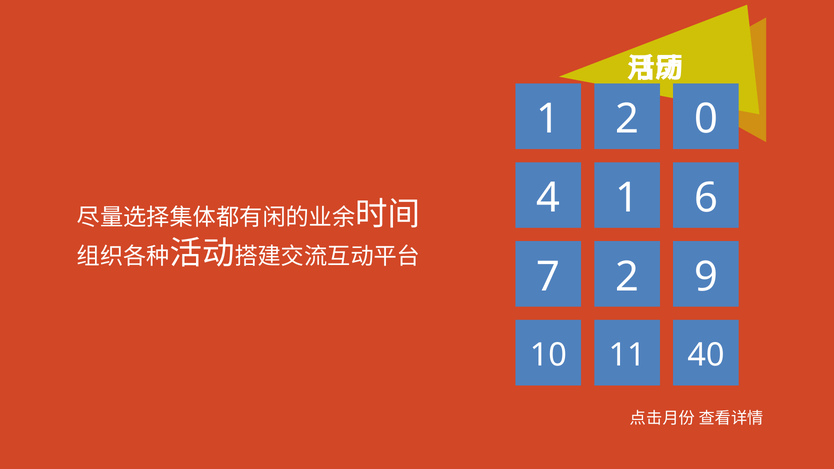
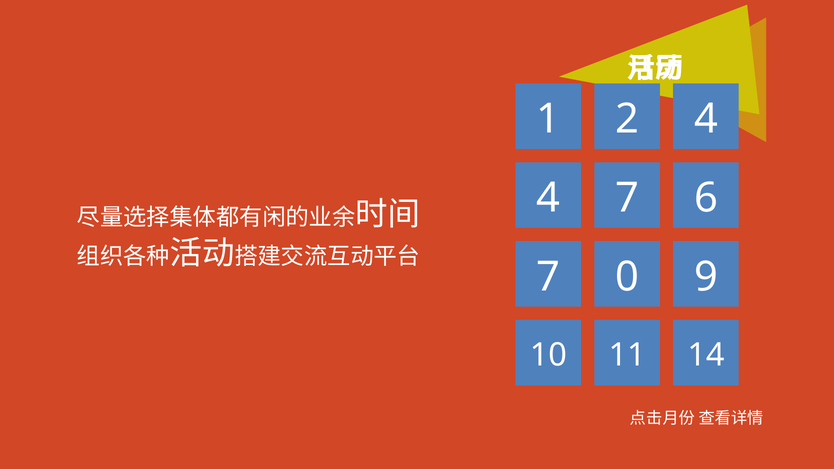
2 0: 0 -> 4 (706, 119)
4 1: 1 -> 7 (627, 198)
7 2: 2 -> 0 (627, 277)
40: 40 -> 14 (706, 355)
